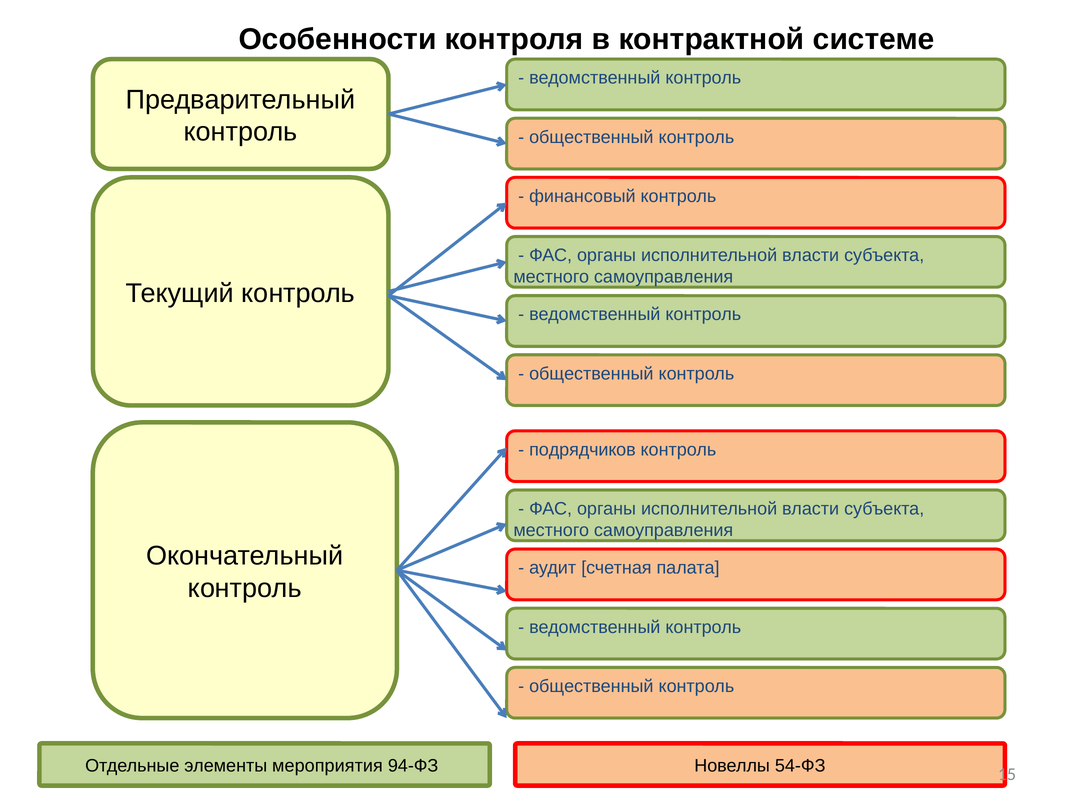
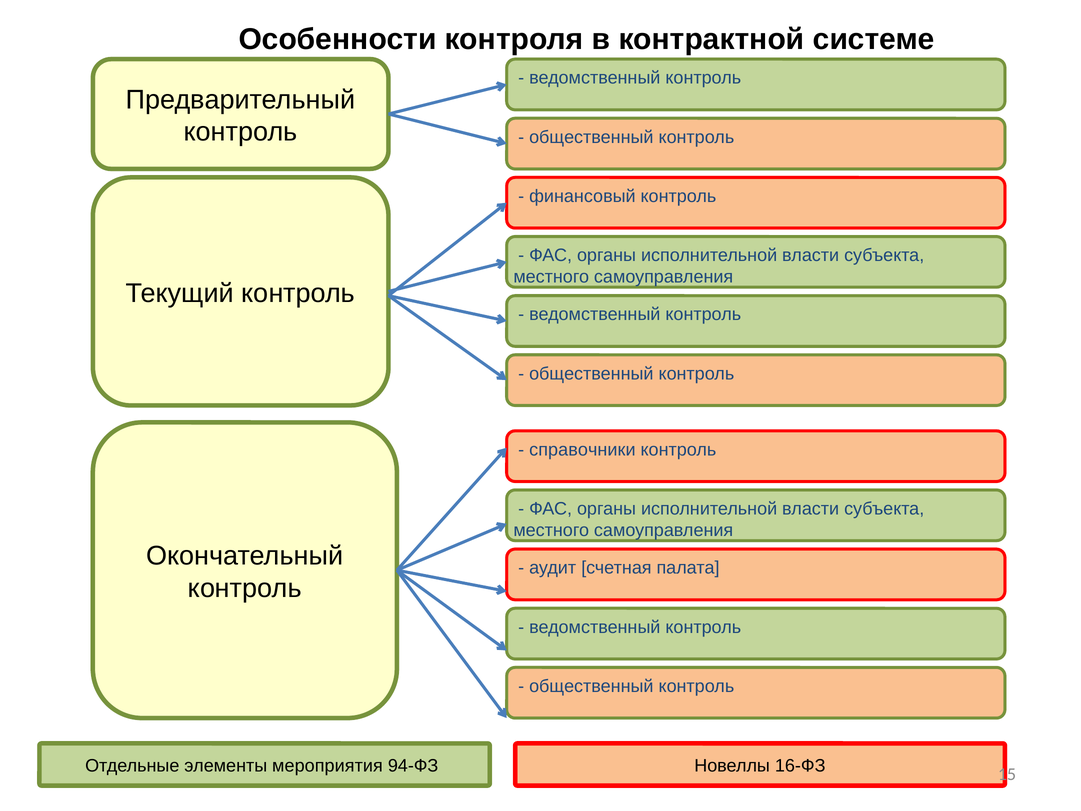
подрядчиков: подрядчиков -> справочники (582, 449)
54-ФЗ: 54-ФЗ -> 16-ФЗ (800, 765)
